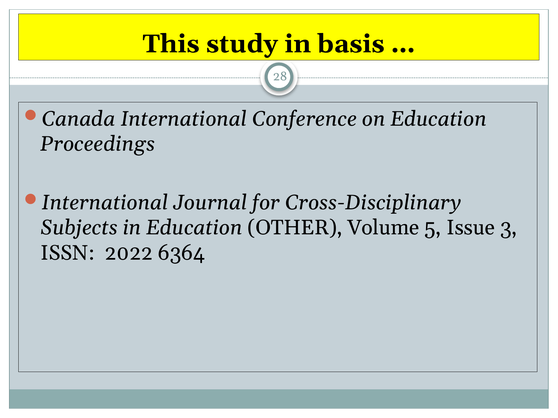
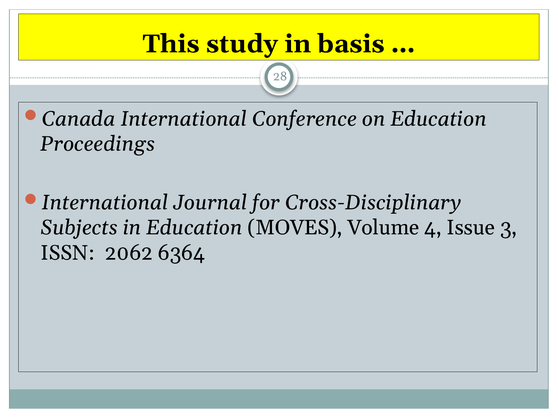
OTHER: OTHER -> MOVES (295, 228)
5: 5 -> 4 (433, 228)
2022: 2022 -> 2062 (129, 253)
